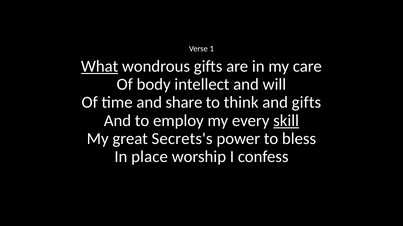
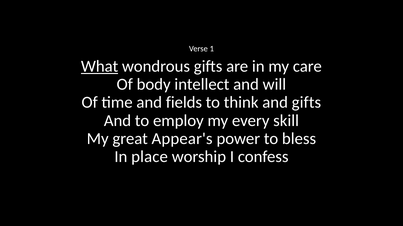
share: share -> fields (184, 103)
skill underline: present -> none (286, 121)
Secrets's: Secrets's -> Appear's (182, 139)
